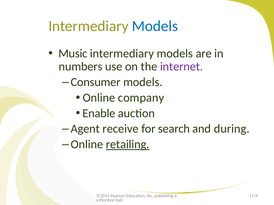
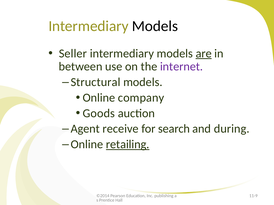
Models colour: blue -> black (155, 26)
Music: Music -> Seller (73, 54)
are underline: none -> present (204, 54)
numbers: numbers -> between (81, 67)
Consumer: Consumer -> Structural (96, 82)
Enable: Enable -> Goods (99, 113)
